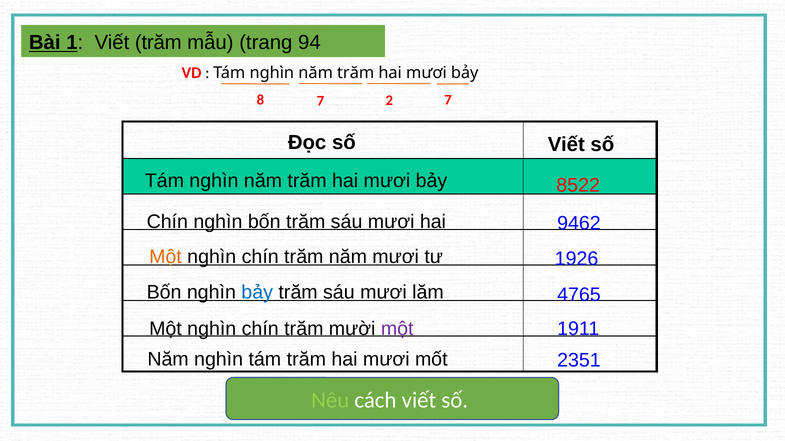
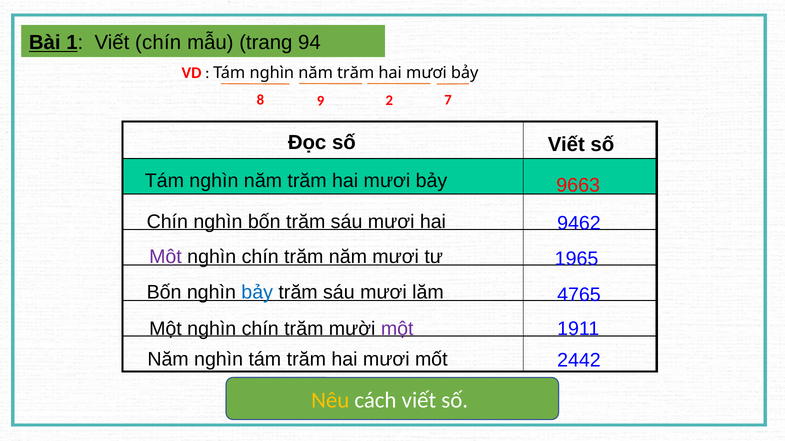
Viết trăm: trăm -> chín (158, 42)
8 7: 7 -> 9 (321, 101)
8522: 8522 -> 9663 (578, 186)
Một colour: orange -> purple (165, 257)
1926: 1926 -> 1965 (577, 259)
2351: 2351 -> 2442 (579, 361)
Nêu colour: light green -> yellow (330, 401)
